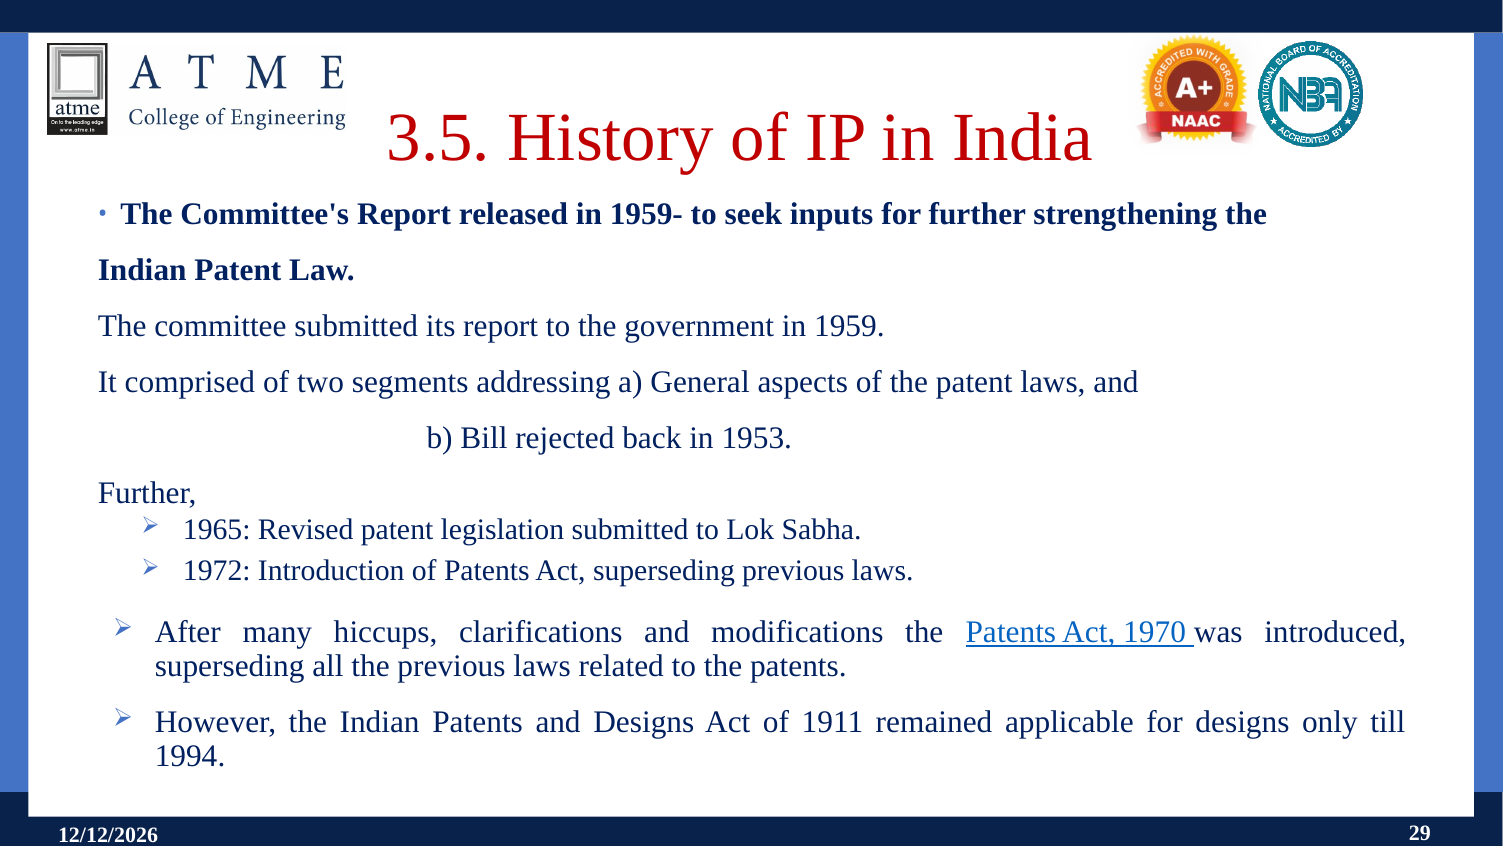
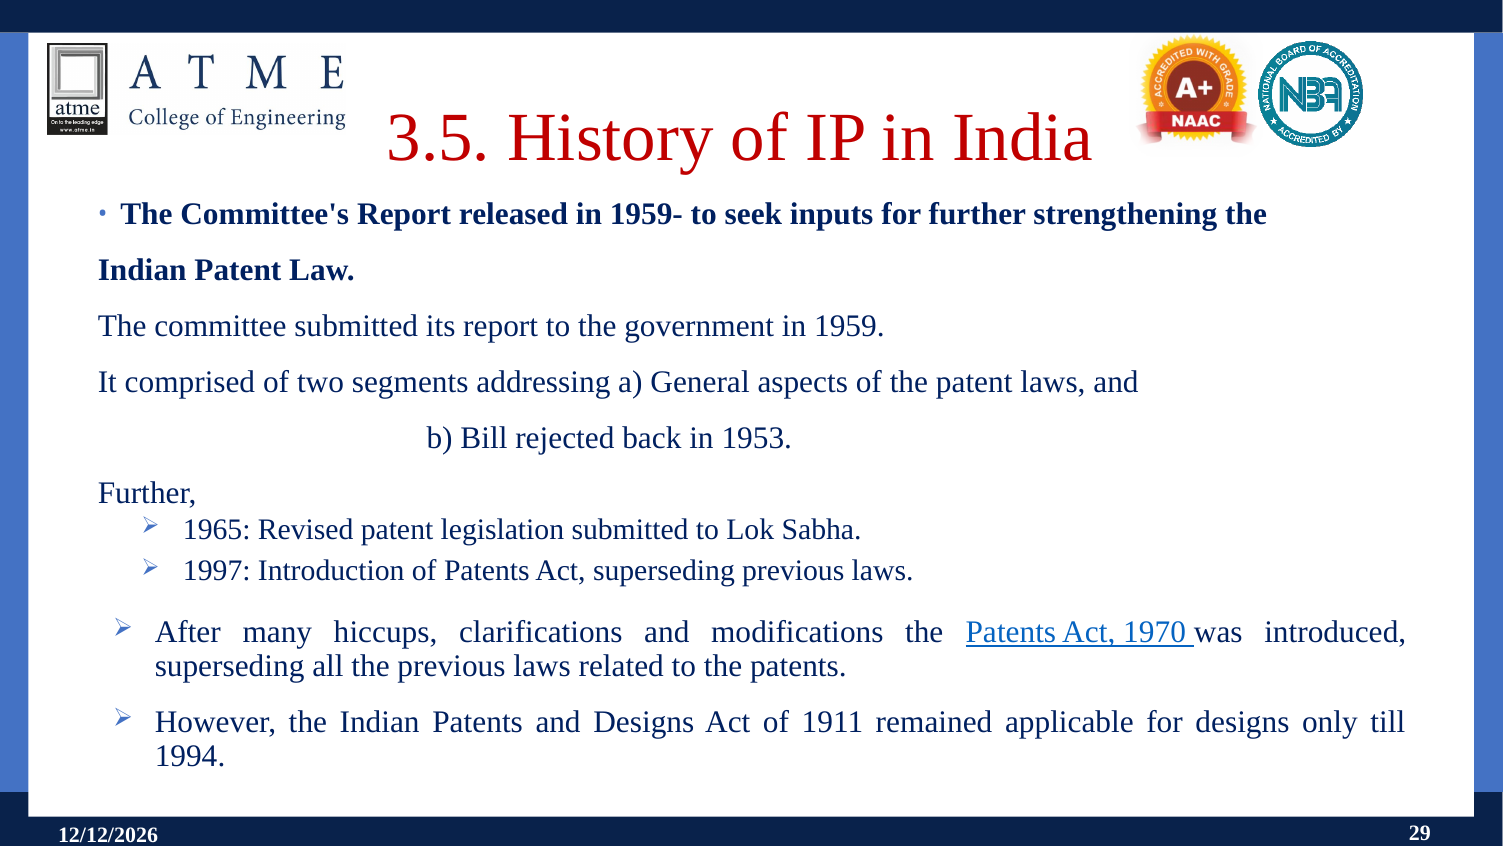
1972: 1972 -> 1997 (217, 571)
